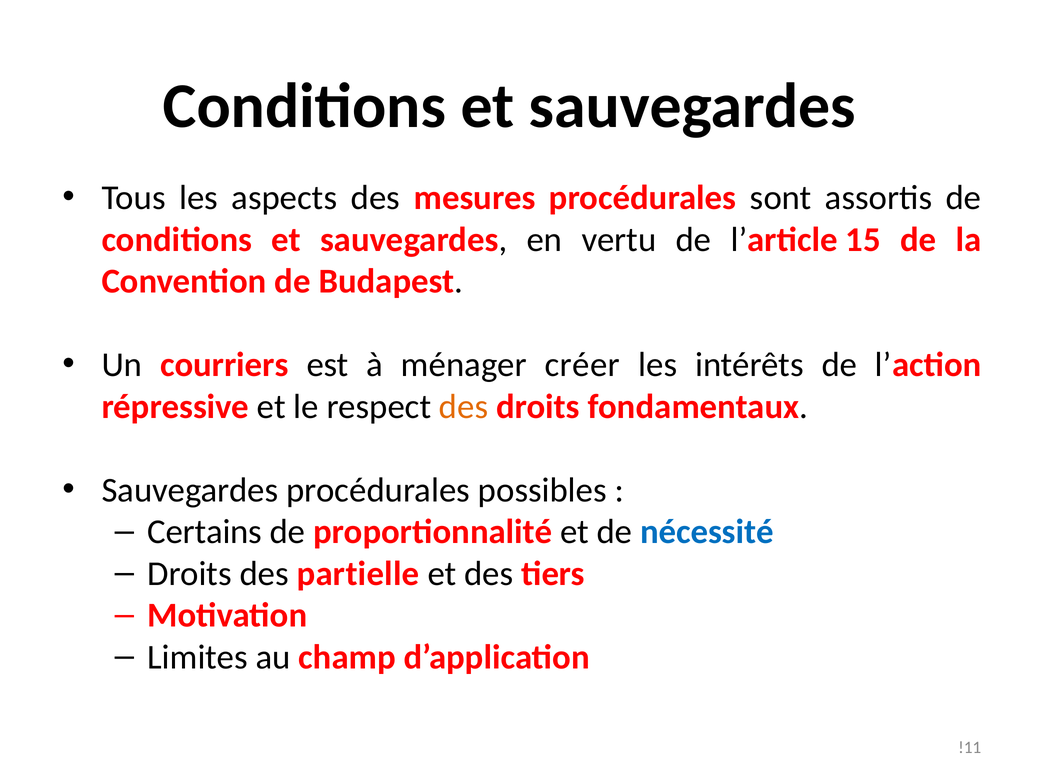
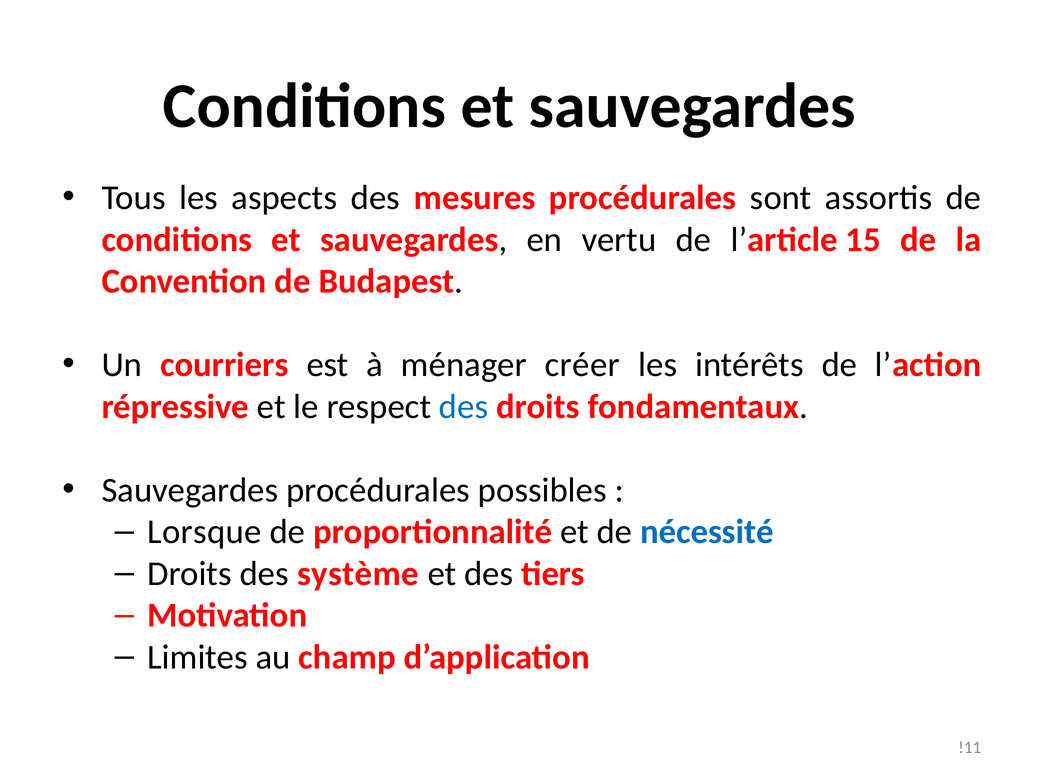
des colour: orange -> blue (464, 407)
Certains: Certains -> Lorsque (204, 532)
partielle: partielle -> système (358, 574)
